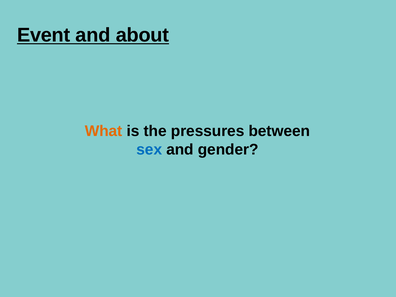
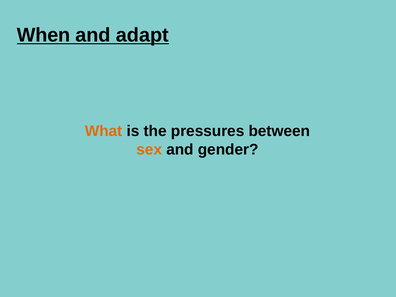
Event: Event -> When (44, 35)
about: about -> adapt (142, 35)
sex colour: blue -> orange (149, 150)
